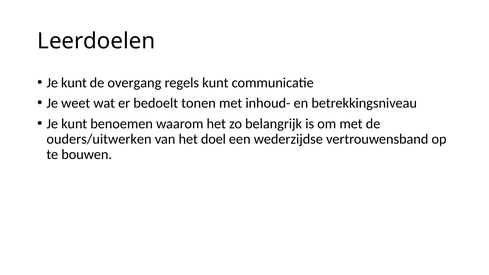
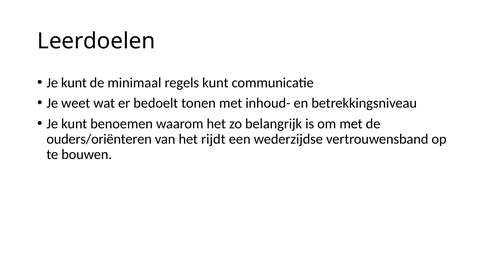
overgang: overgang -> minimaal (134, 83)
ouders/uitwerken: ouders/uitwerken -> ouders/oriënteren (99, 139)
doel: doel -> rijdt (213, 139)
